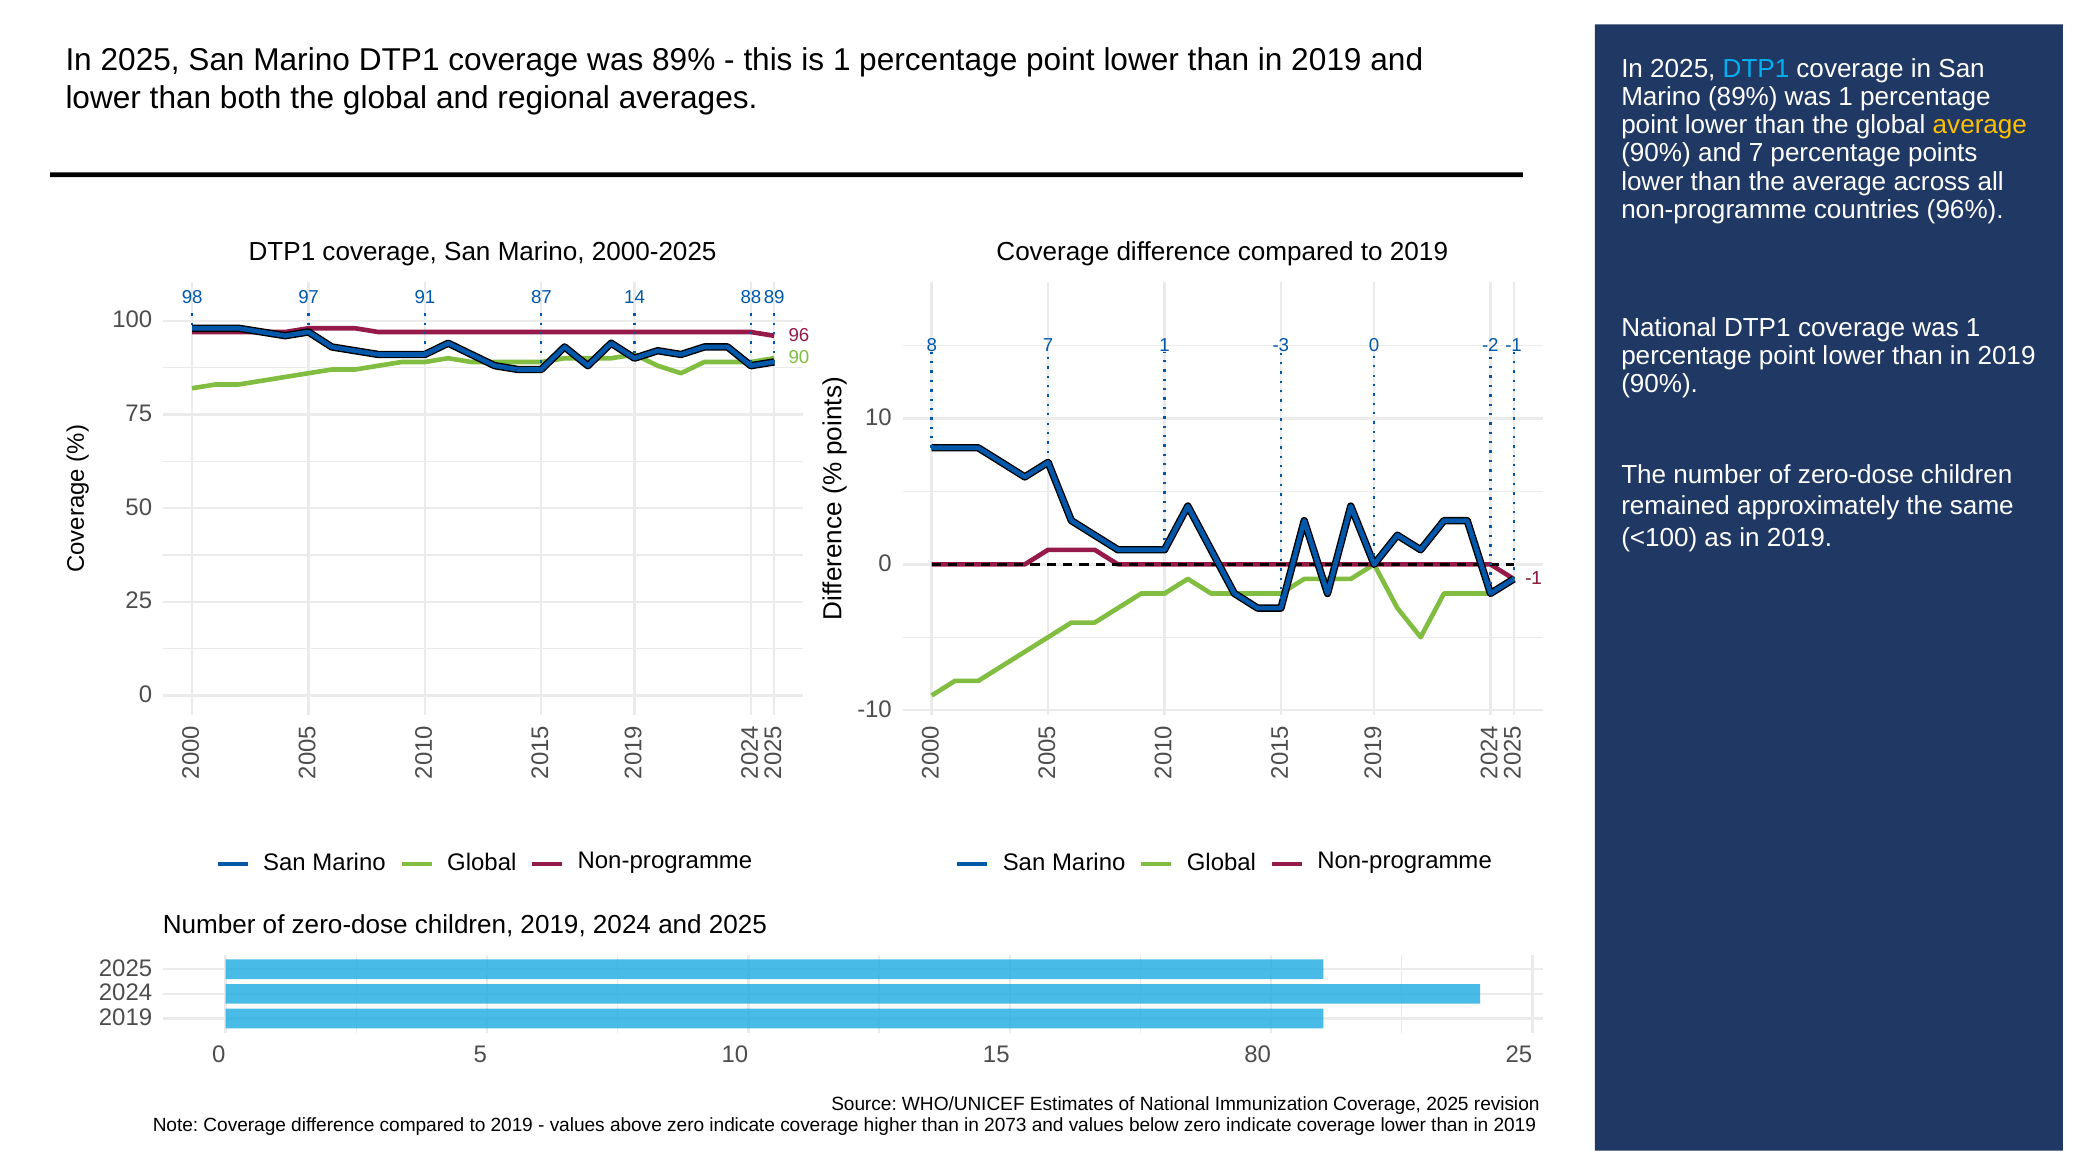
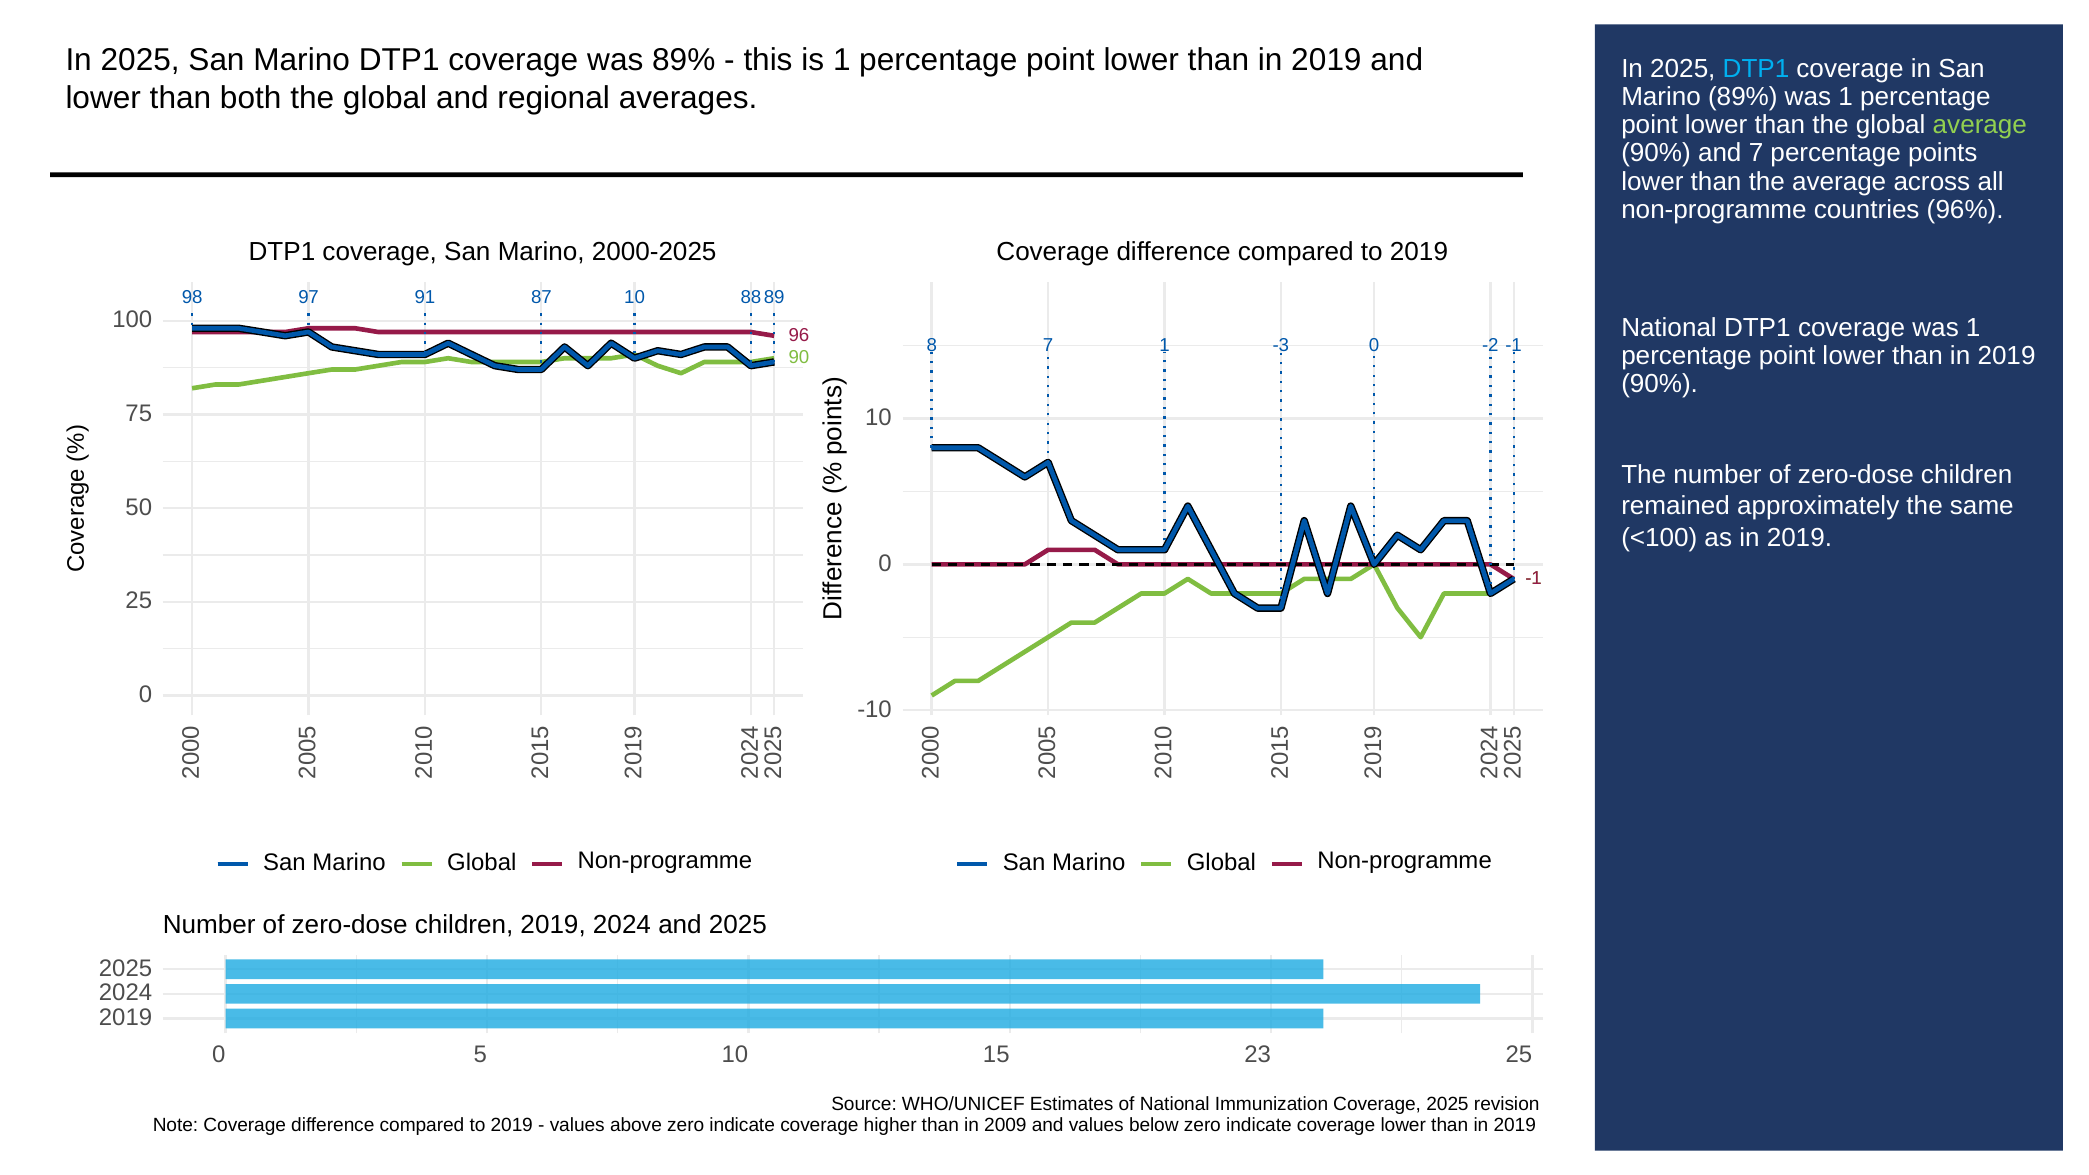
average colour: yellow -> light green (1980, 125)
87 14: 14 -> 10 (635, 297)
80: 80 -> 23 (1258, 1054)
2073: 2073 -> 2009 (1005, 1125)
